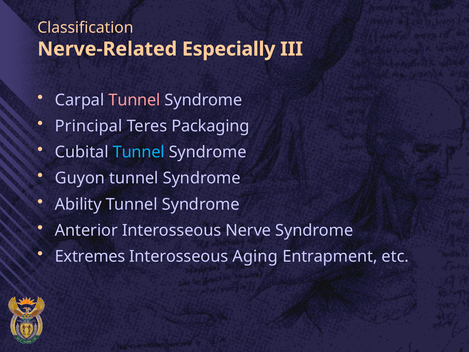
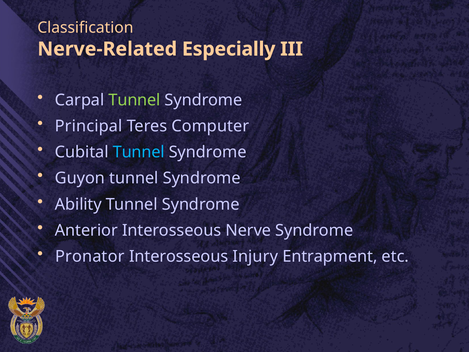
Tunnel colour: pink -> light green (134, 100)
Packaging: Packaging -> Computer (210, 126)
Extremes: Extremes -> Pronator (90, 256)
Aging: Aging -> Injury (255, 256)
